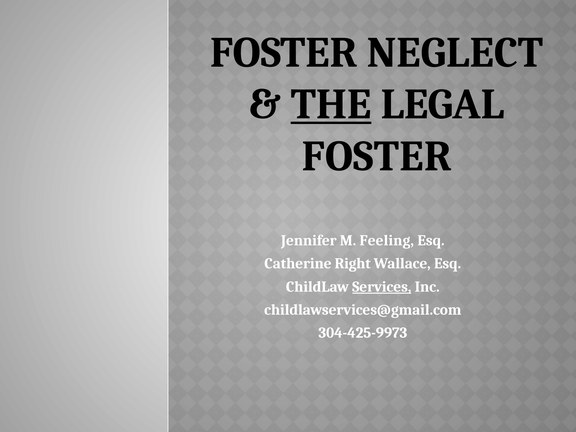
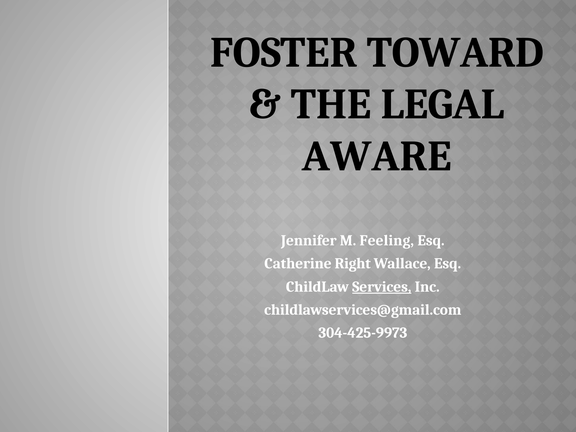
NEGLECT: NEGLECT -> TOWARD (455, 52)
THE underline: present -> none (331, 104)
FOSTER: FOSTER -> AWARE (377, 156)
